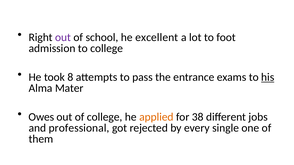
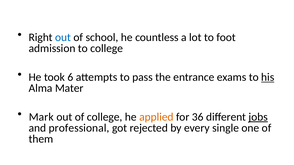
out colour: purple -> blue (63, 37)
excellent: excellent -> countless (157, 37)
8: 8 -> 6 (70, 77)
Owes: Owes -> Mark (41, 117)
38: 38 -> 36 (198, 117)
jobs underline: none -> present (258, 117)
